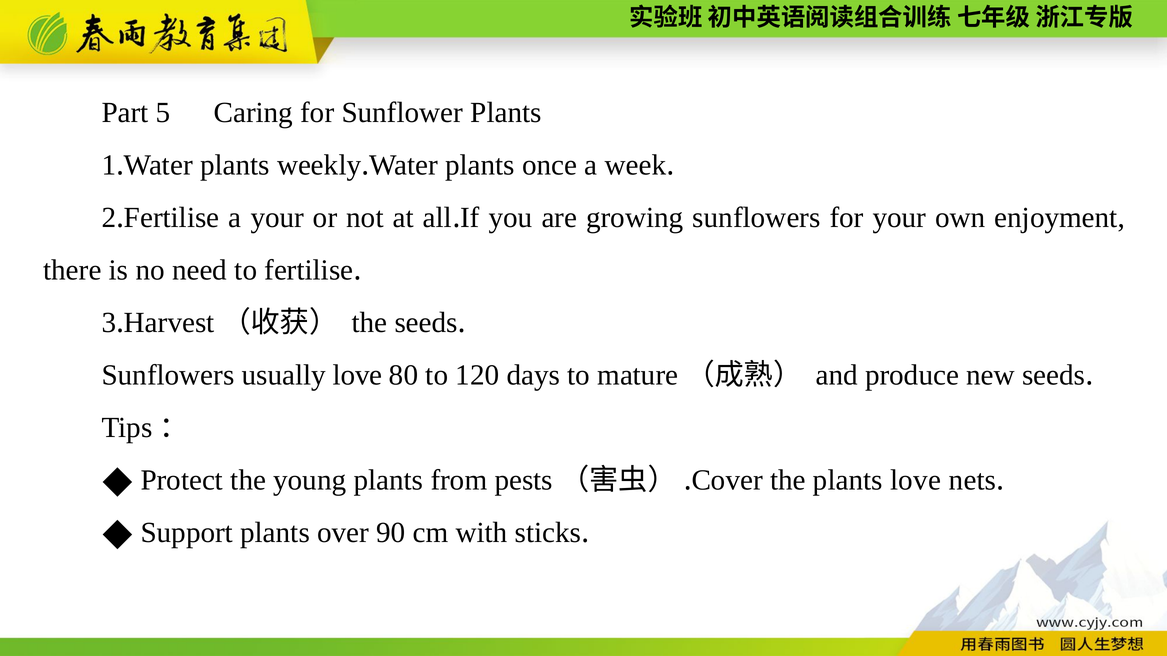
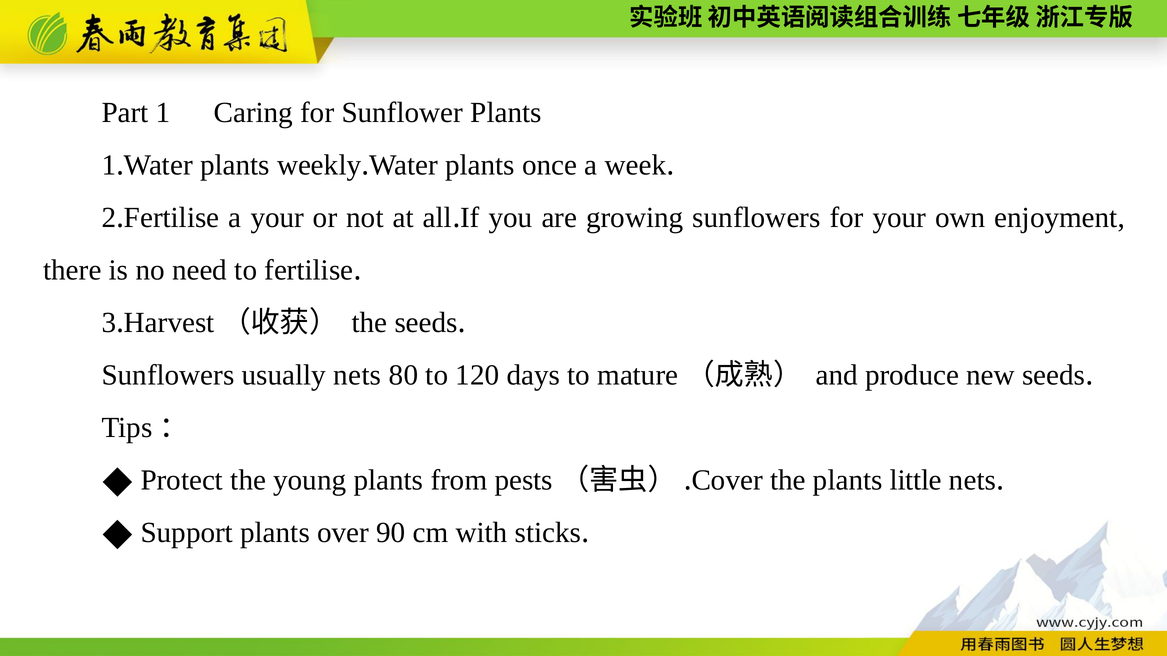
Part 5: 5 -> 1 (163, 113)
usually love: love -> nets (357, 375)
plants love: love -> little (916, 481)
